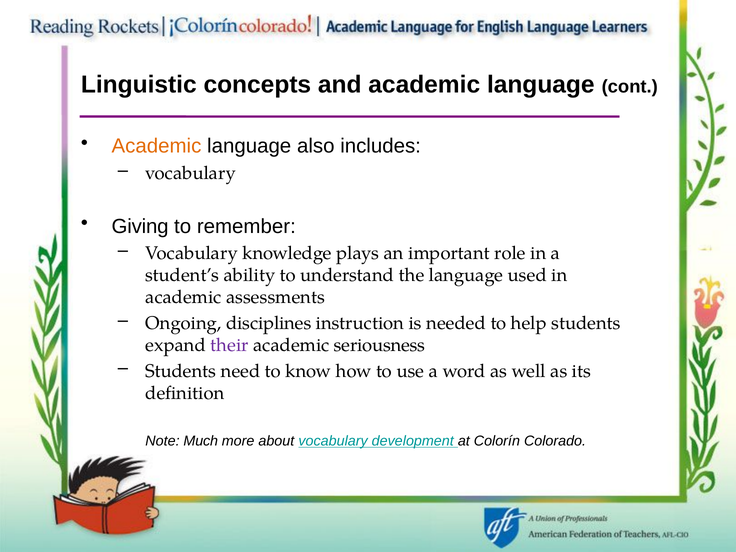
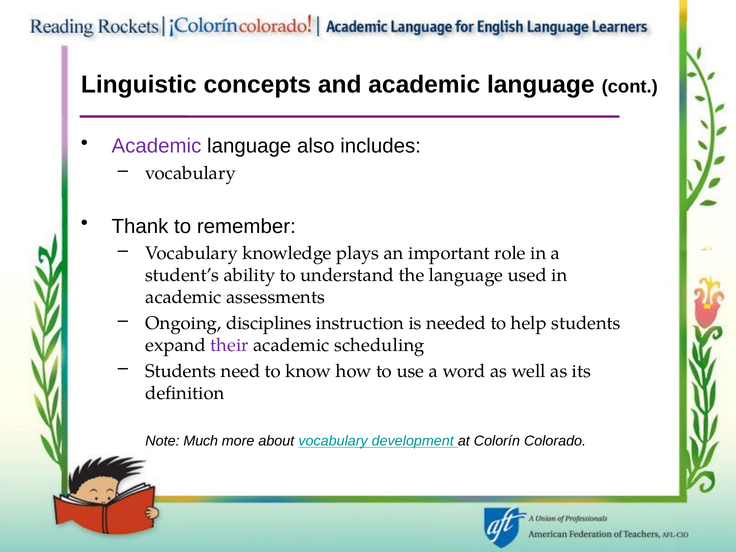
Academic colour: orange -> purple (157, 146)
Giving: Giving -> Thank (140, 226)
seriousness: seriousness -> scheduling (379, 345)
